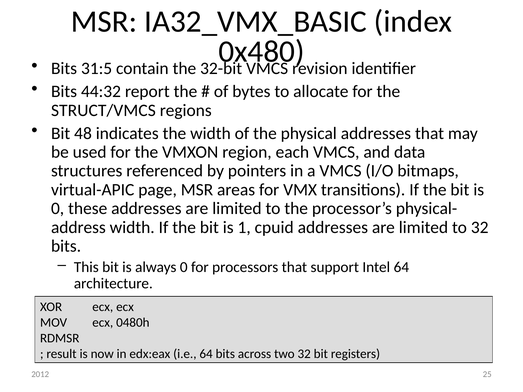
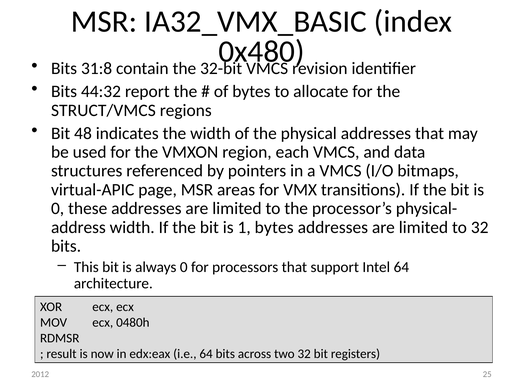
31:5: 31:5 -> 31:8 (97, 69)
1 cpuid: cpuid -> bytes (274, 227)
